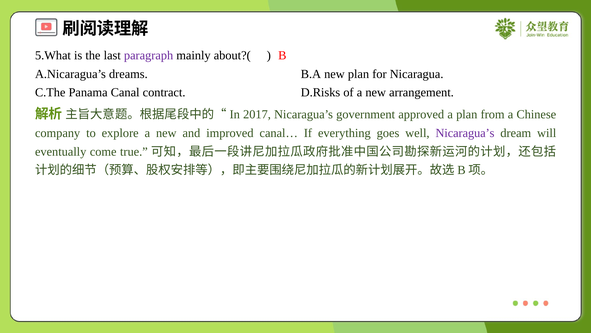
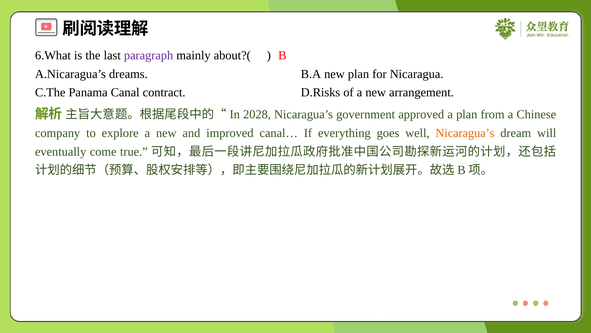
5.What: 5.What -> 6.What (53, 55)
2017: 2017 -> 2028 (257, 114)
Nicaragua’s colour: purple -> orange (465, 133)
